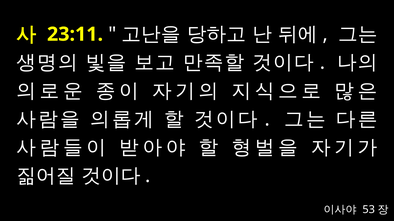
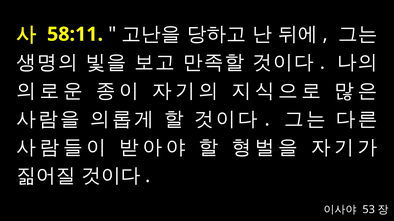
23:11: 23:11 -> 58:11 (75, 34)
